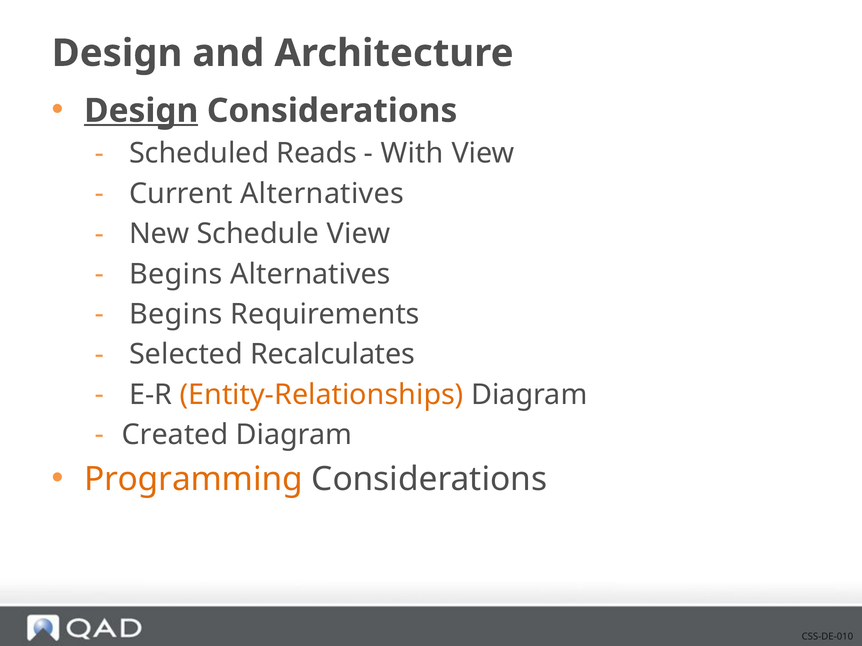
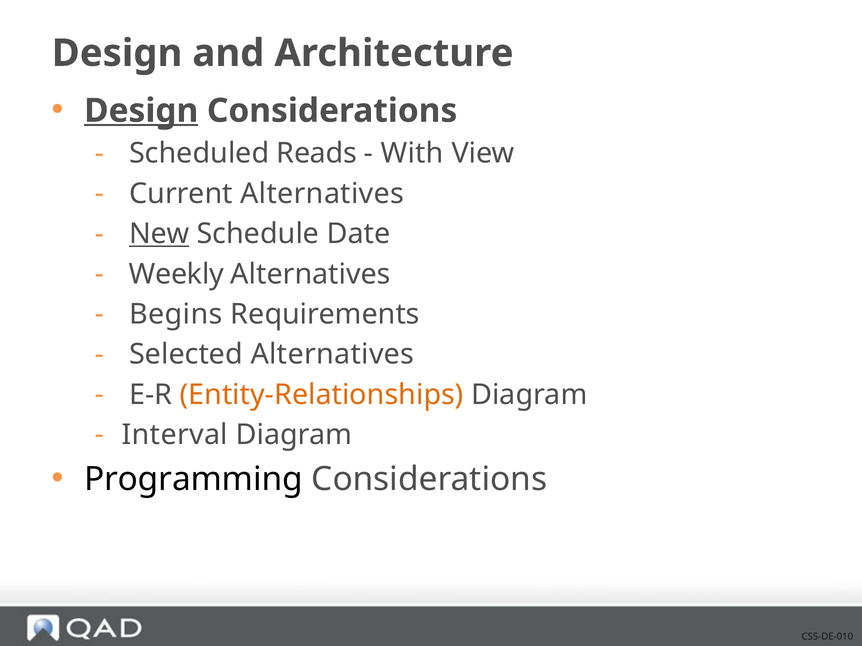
New underline: none -> present (159, 234)
Schedule View: View -> Date (359, 234)
Begins: Begins -> Weekly (176, 274)
Selected Recalculates: Recalculates -> Alternatives (332, 355)
Created: Created -> Interval (175, 435)
Programming colour: orange -> black (193, 480)
